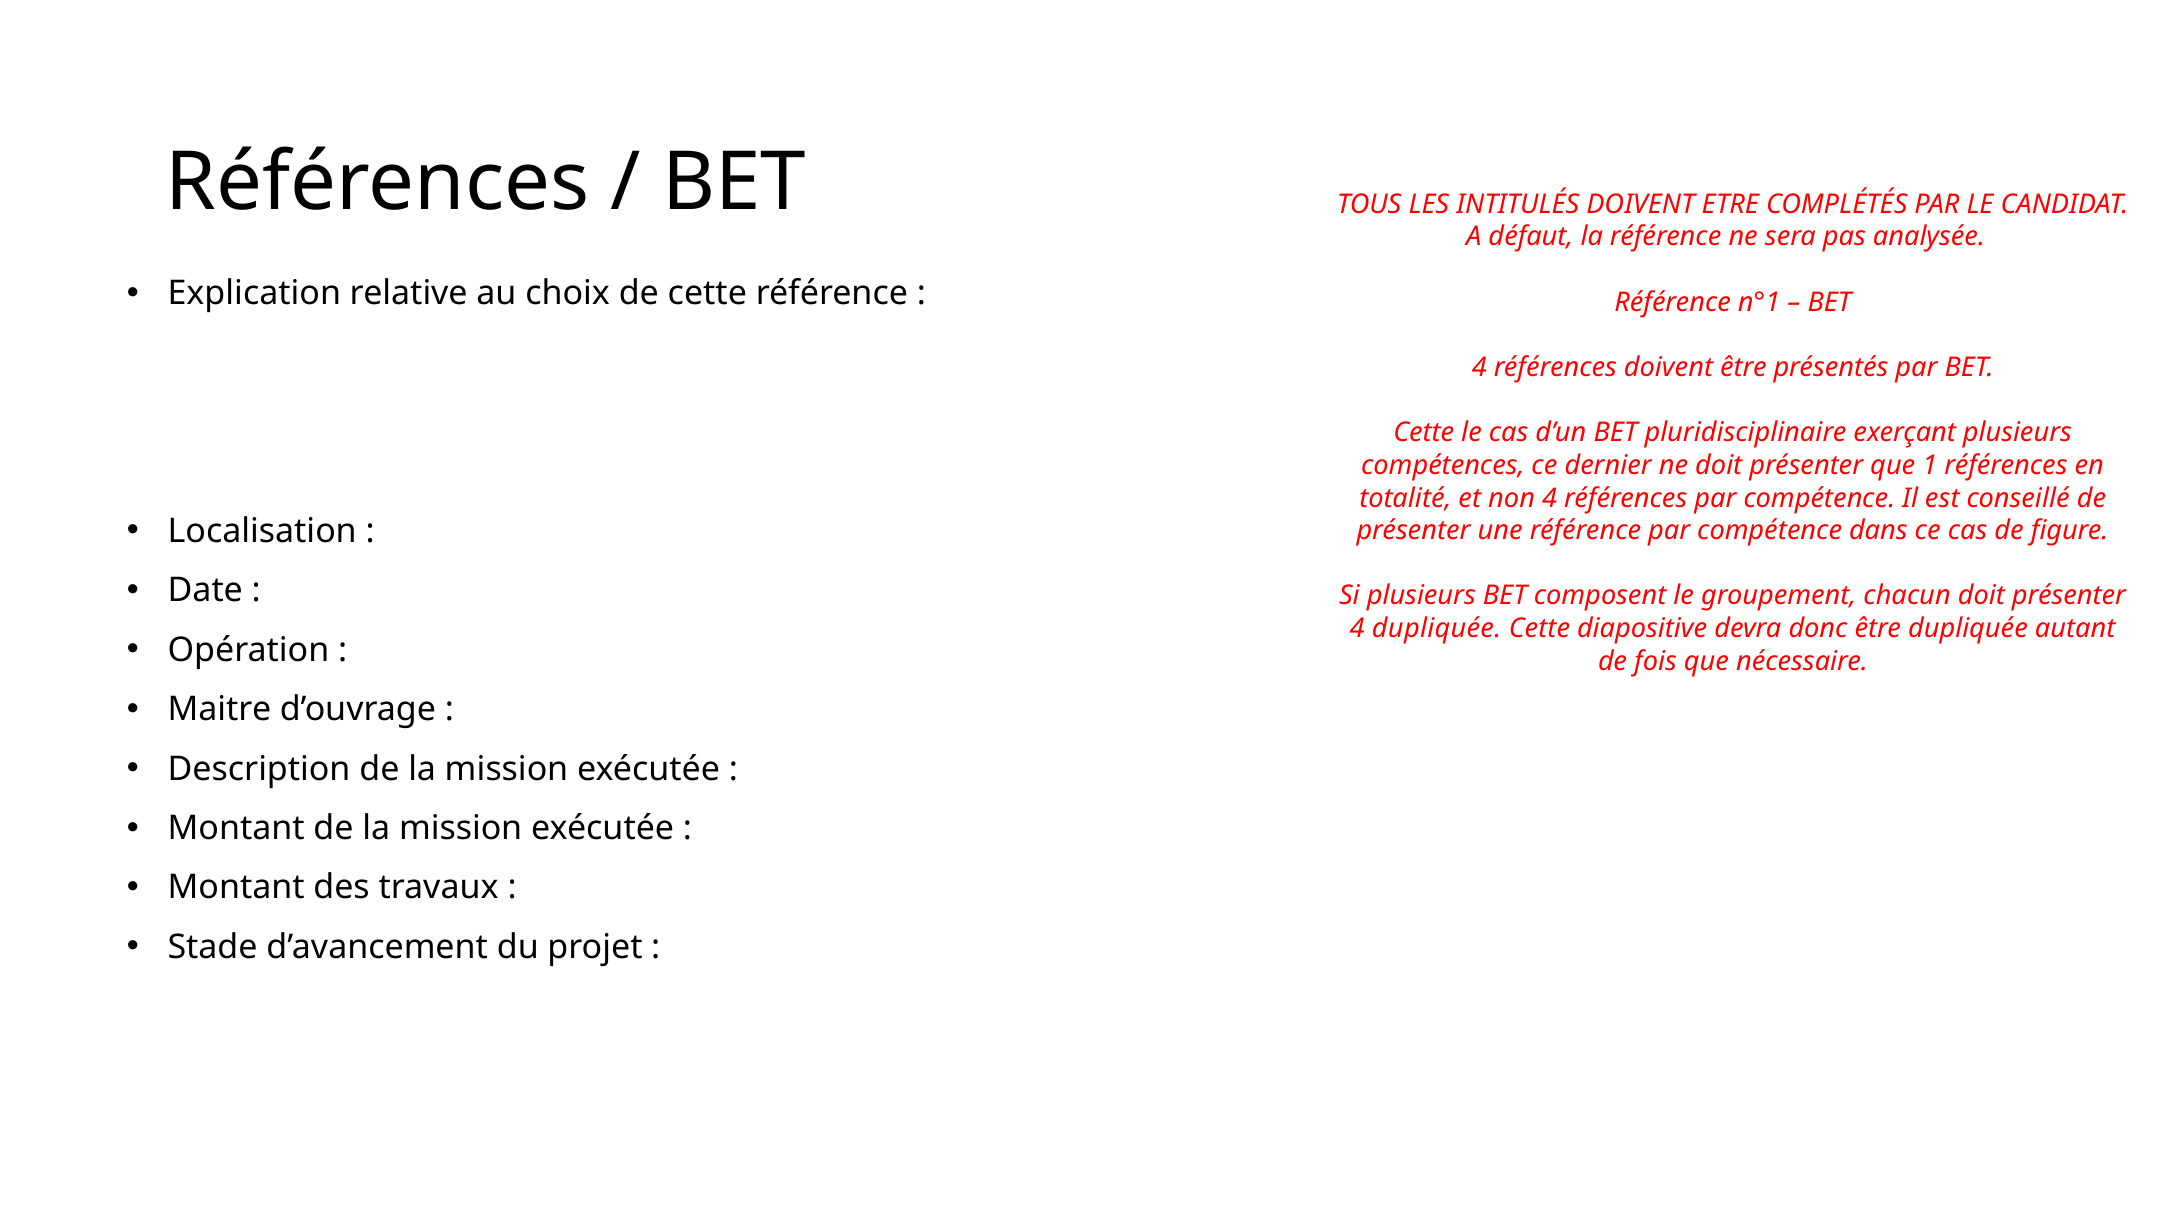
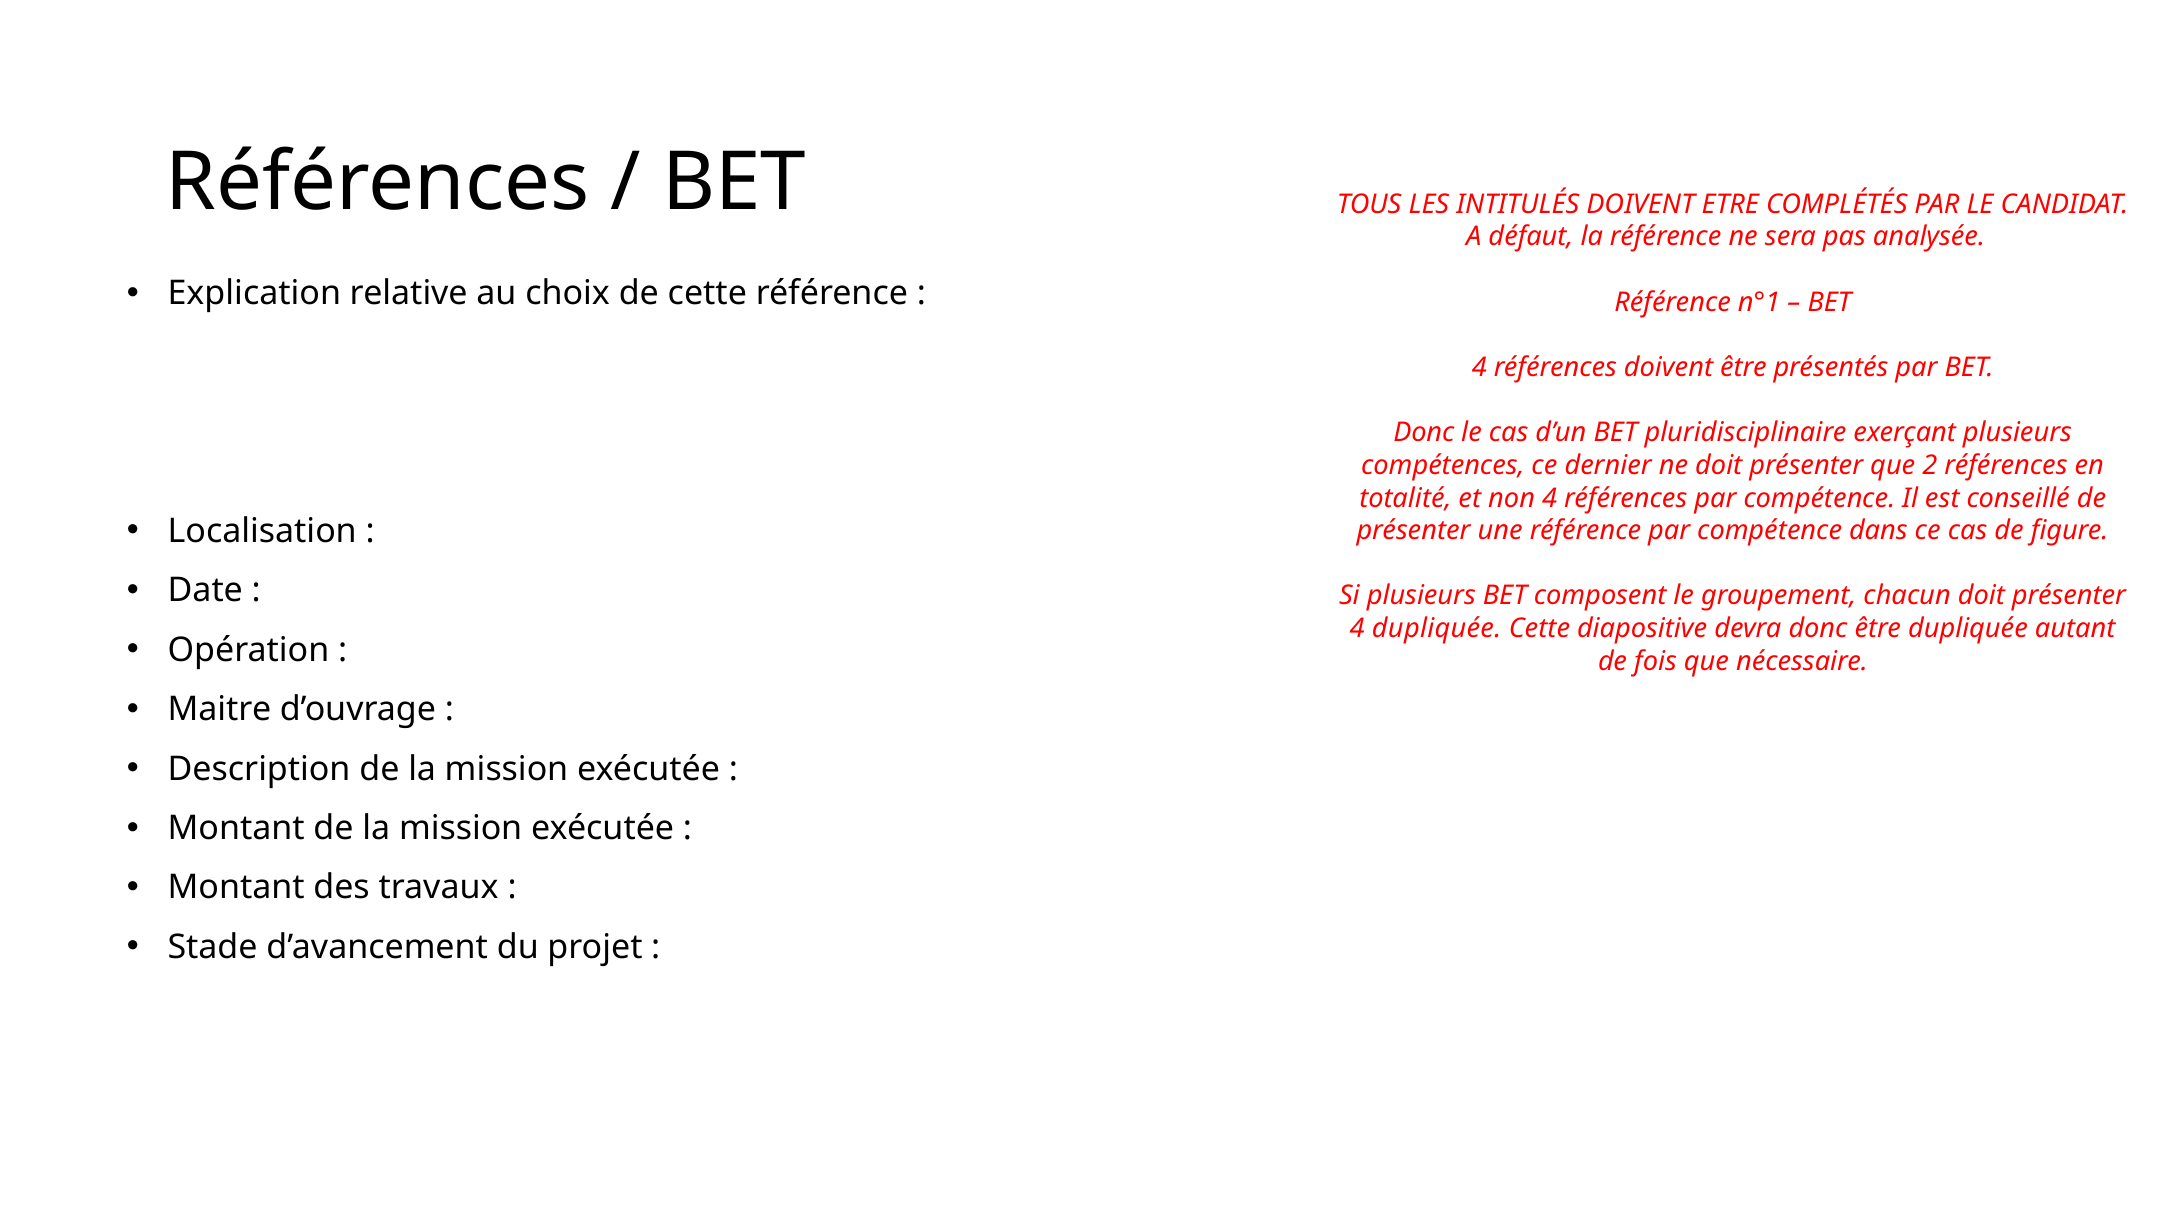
Cette: Cette -> Donc (1424, 433)
1: 1 -> 2 (1930, 466)
